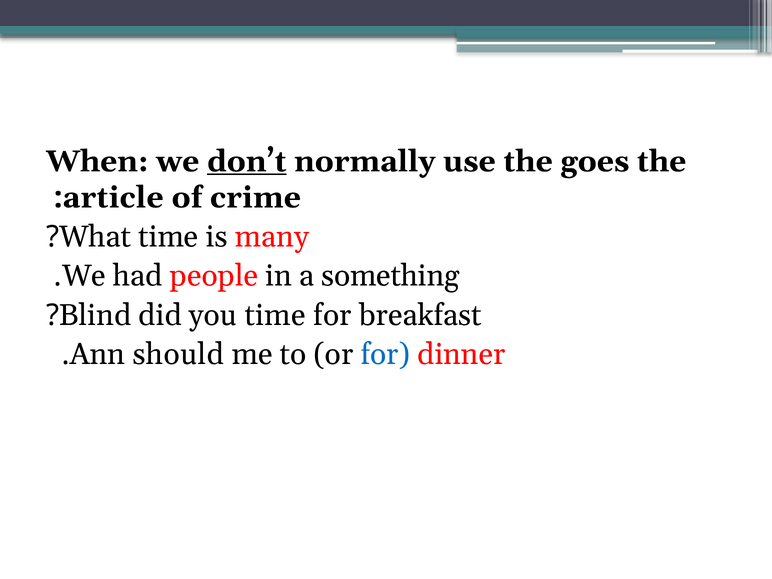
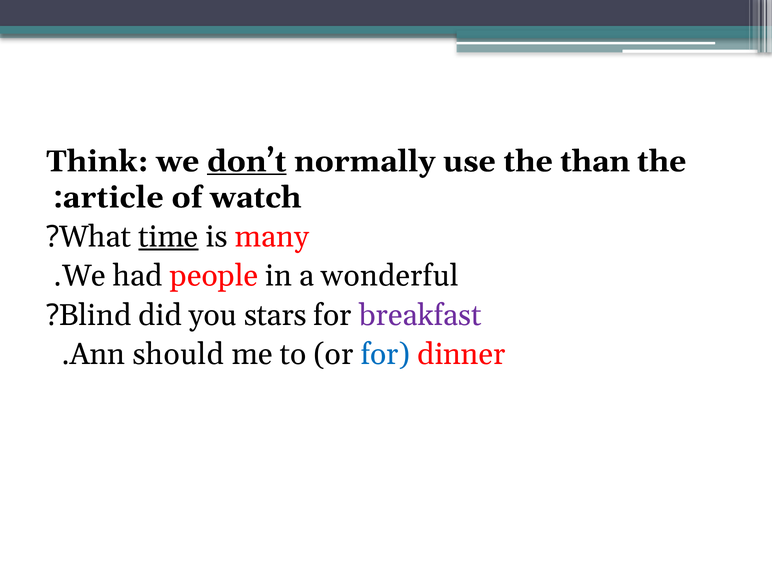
When: When -> Think (97, 161)
goes: goes -> than (595, 161)
crime: crime -> watch (256, 197)
time underline: none -> present (168, 237)
something: something -> wonderful (390, 276)
you time: time -> stars (275, 315)
breakfast colour: black -> purple (420, 315)
